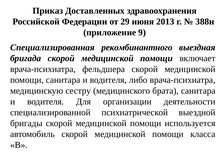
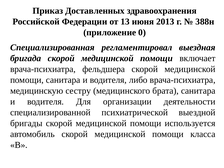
29: 29 -> 13 (125, 22)
9: 9 -> 0 (142, 32)
рекомбинантного: рекомбинантного -> регламентировал (137, 47)
